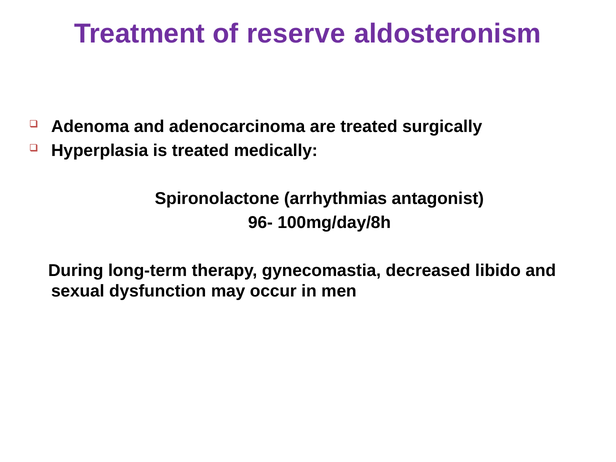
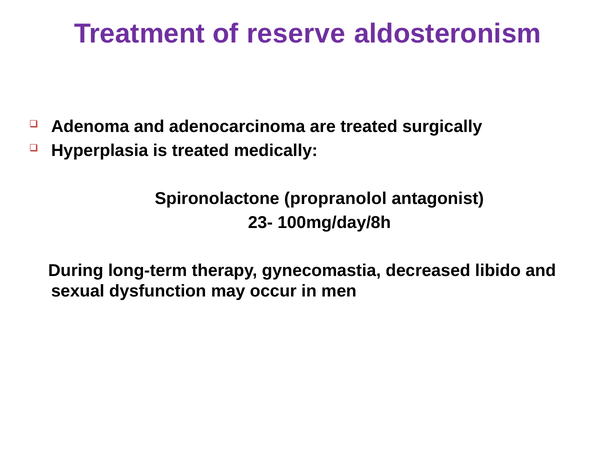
arrhythmias: arrhythmias -> propranolol (335, 199)
96-: 96- -> 23- (260, 223)
